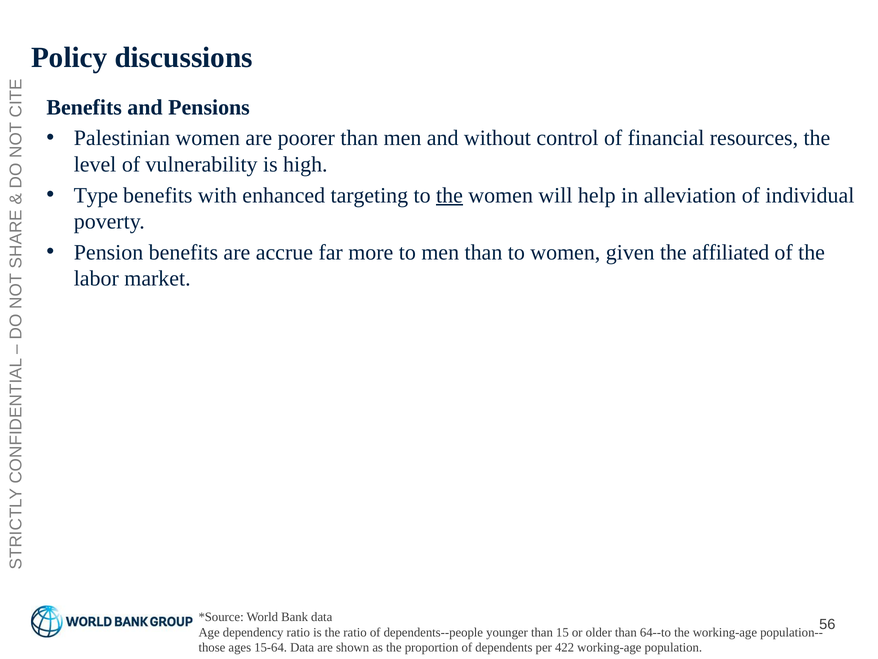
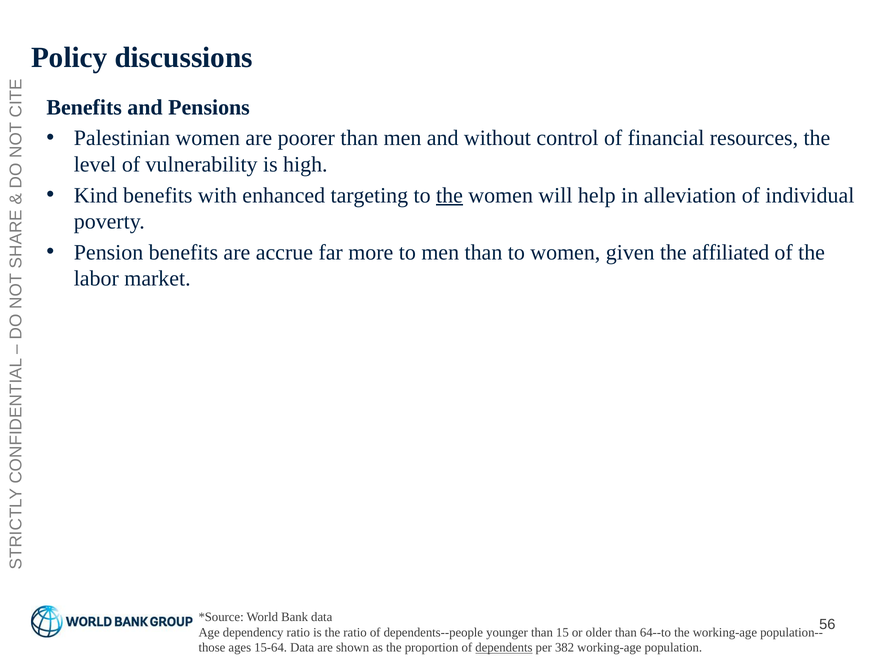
Type: Type -> Kind (96, 195)
dependents underline: none -> present (504, 647)
422: 422 -> 382 (565, 647)
